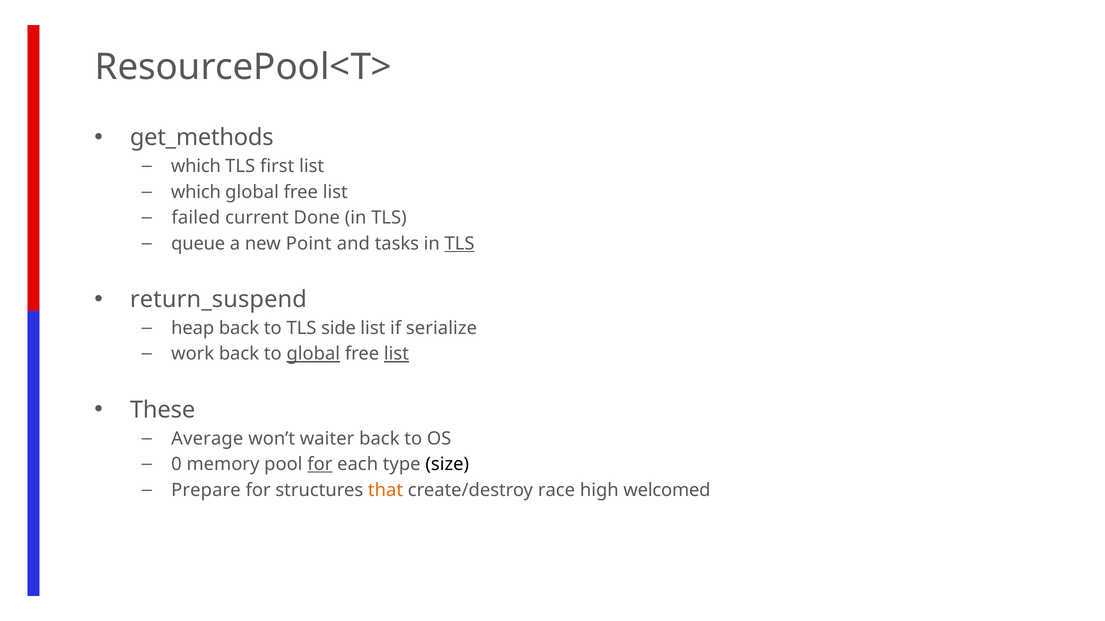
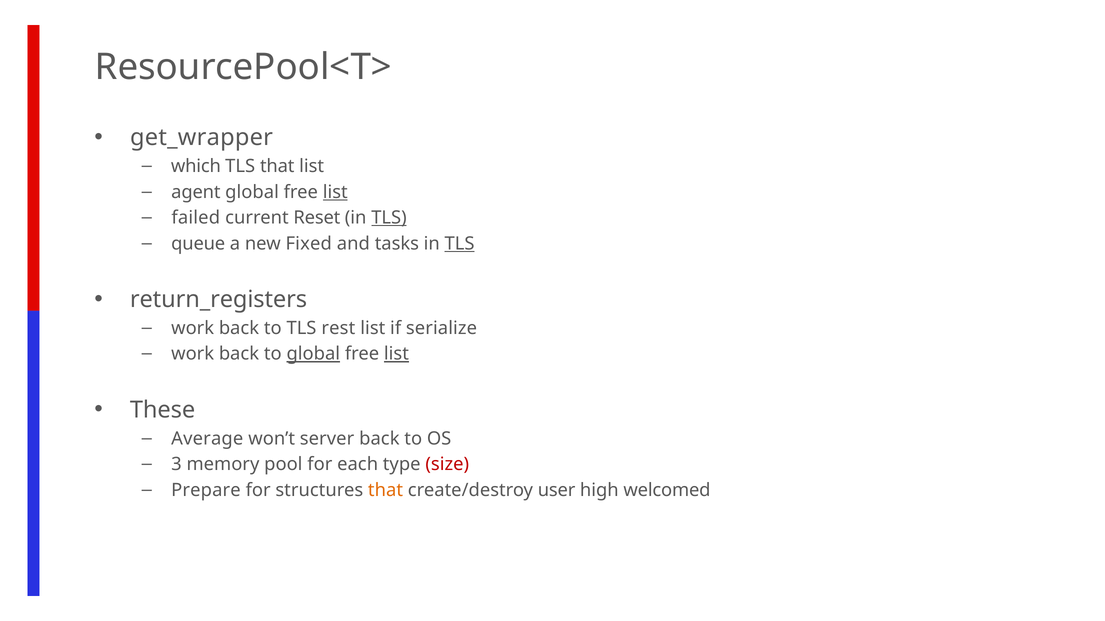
get_methods: get_methods -> get_wrapper (202, 138)
TLS first: first -> that (277, 166)
which: which -> agent (196, 192)
list underline: none -> present (335, 192)
Done: Done -> Reset (317, 218)
TLS underline: none -> present (389, 218)
Point: Point -> Fixed (309, 244)
return_suspend: return_suspend -> return_registers (219, 300)
heap: heap -> work (193, 328)
side: side -> rest (338, 328)
waiter: waiter -> server (327, 439)
0: 0 -> 3 (176, 464)
for underline: present -> none (320, 464)
size colour: black -> red (447, 464)
race: race -> user (557, 490)
